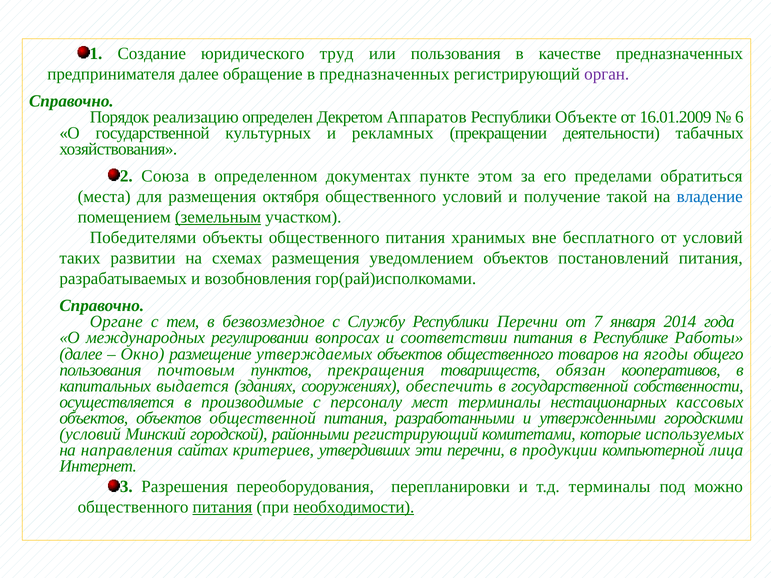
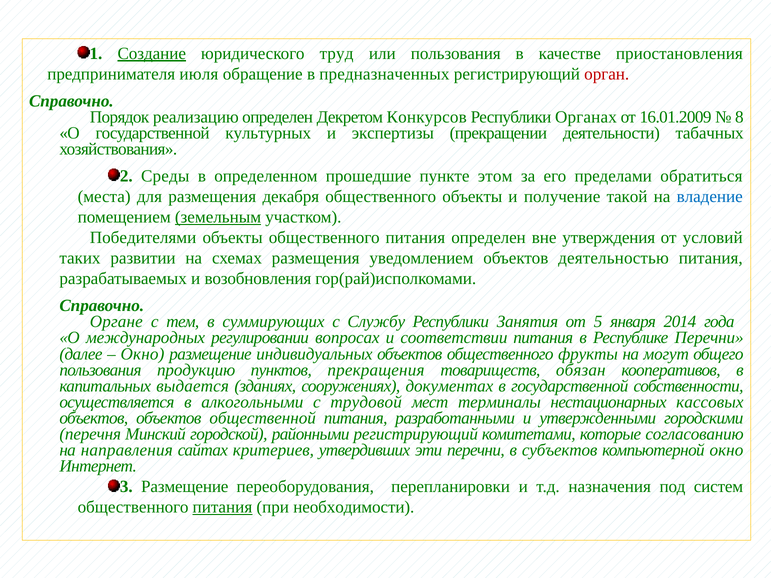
Создание underline: none -> present (152, 53)
качестве предназначенных: предназначенных -> приостановления (679, 53)
предпринимателя далее: далее -> июля (199, 74)
орган colour: purple -> red (607, 74)
Аппаратов: Аппаратов -> Конкурсов (427, 117)
Объекте: Объекте -> Органах (586, 117)
6: 6 -> 8 (739, 117)
рекламных: рекламных -> экспертизы (393, 133)
Союза: Союза -> Среды (165, 176)
документах: документах -> прошедшие (369, 176)
октября: октября -> декабря (291, 197)
общественного условий: условий -> объекты (472, 197)
питания хранимых: хранимых -> определен (489, 238)
бесплатного: бесплатного -> утверждения (609, 238)
постановлений: постановлений -> деятельностью (614, 258)
безвозмездное: безвозмездное -> суммирующих (273, 322)
Республики Перечни: Перечни -> Занятия (527, 322)
7: 7 -> 5 (598, 322)
Республике Работы: Работы -> Перечни (709, 338)
утверждаемых: утверждаемых -> индивидуальных (314, 354)
товаров: товаров -> фрукты (588, 354)
ягоды: ягоды -> могут (666, 354)
почтовым: почтовым -> продукцию (196, 370)
обеспечить: обеспечить -> документах (449, 386)
производимые: производимые -> алкогольными (252, 402)
персоналу: персоналу -> трудовой (366, 402)
условий: условий -> перечня (90, 434)
используемых: используемых -> согласованию (695, 434)
продукции: продукции -> субъектов (560, 450)
компьютерной лица: лица -> окно (726, 450)
3 Разрешения: Разрешения -> Размещение (185, 487)
т.д терминалы: терминалы -> назначения (610, 487)
можно: можно -> систем (719, 487)
необходимости underline: present -> none (354, 508)
